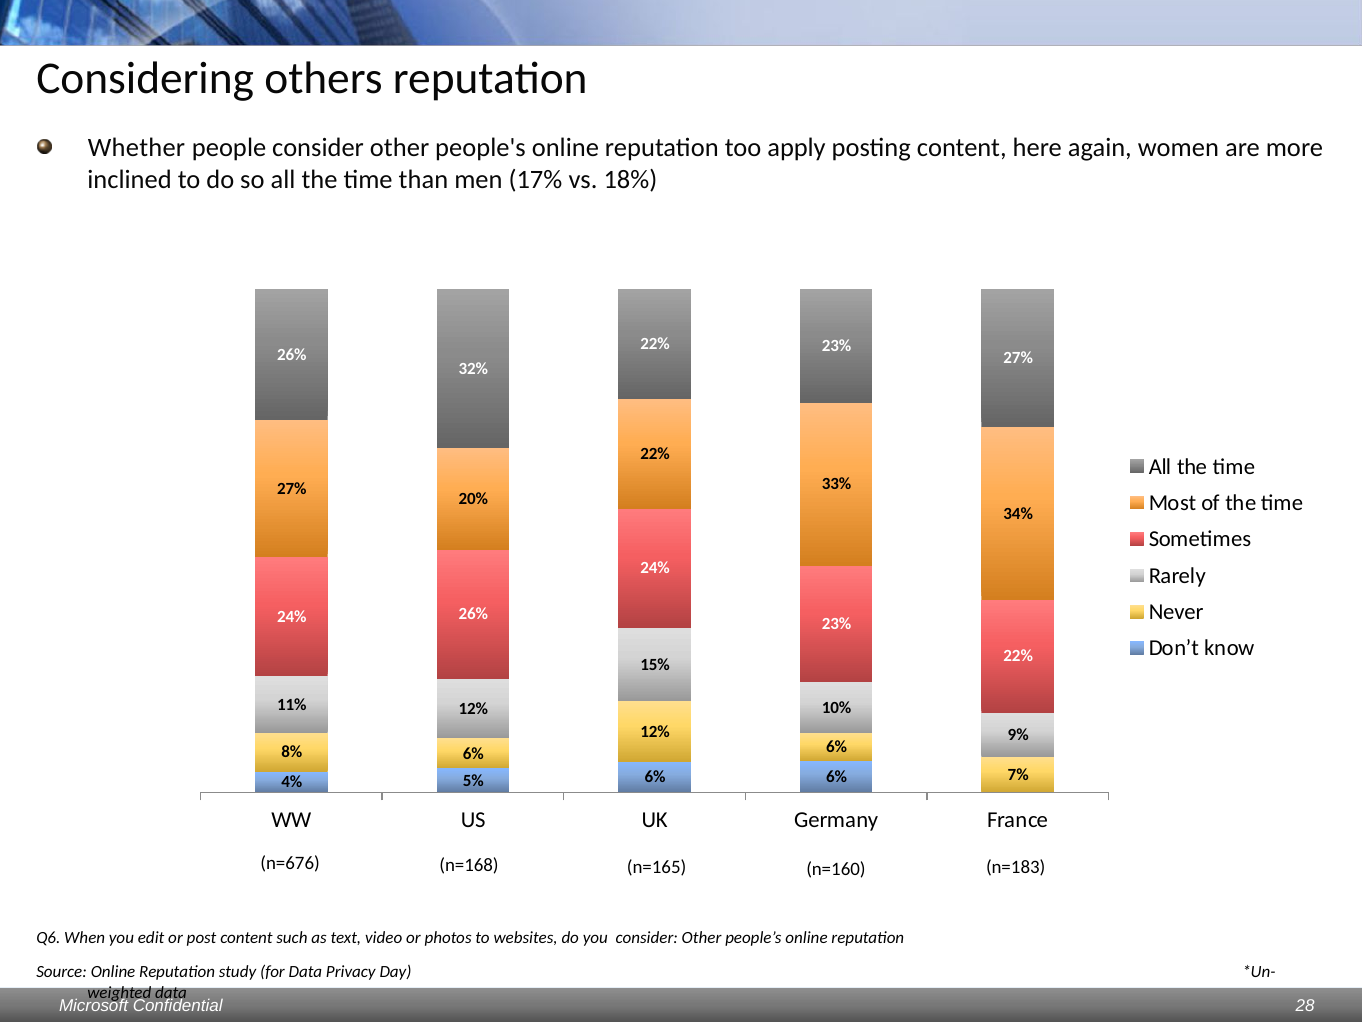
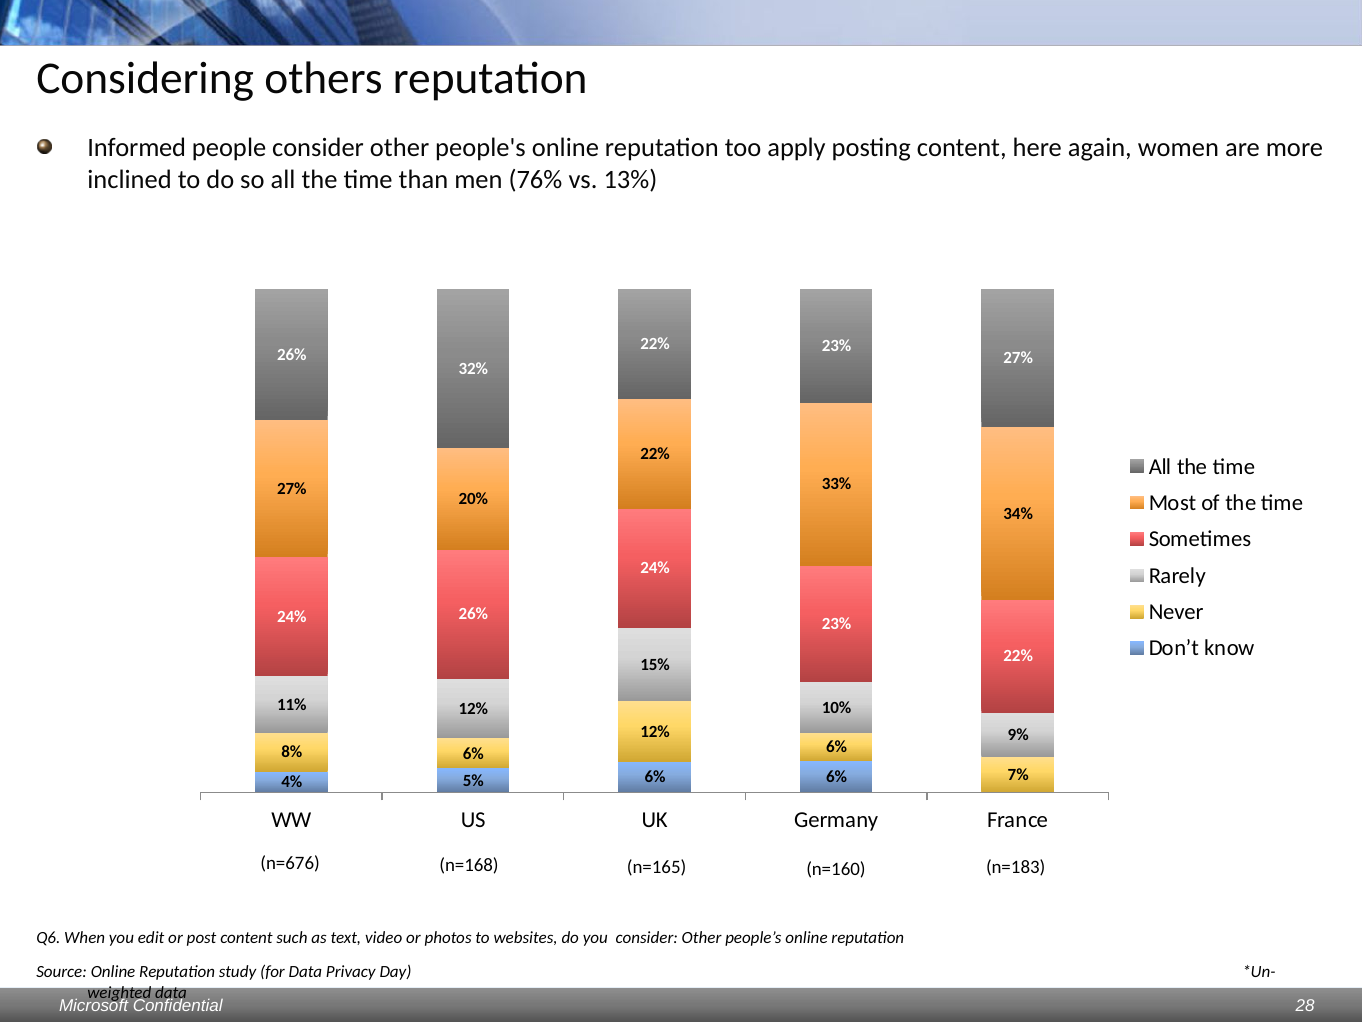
Whether: Whether -> Informed (137, 148)
17%: 17% -> 76% (535, 179)
18%: 18% -> 13% (630, 179)
